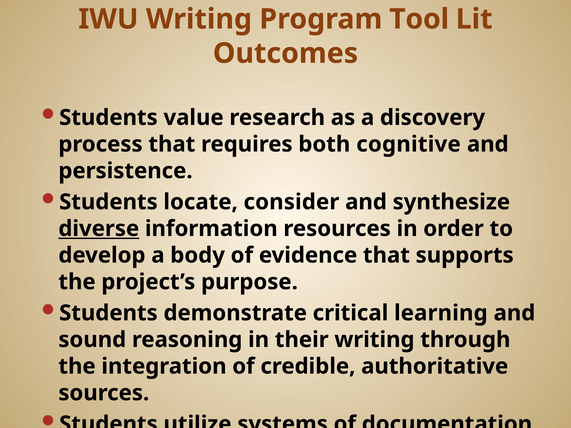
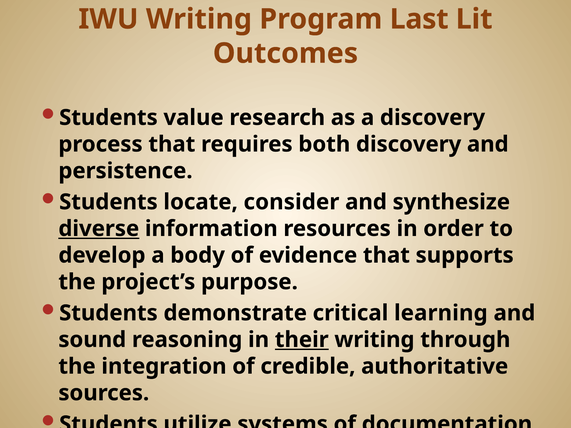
Tool: Tool -> Last (419, 19)
both cognitive: cognitive -> discovery (409, 144)
their underline: none -> present (302, 340)
